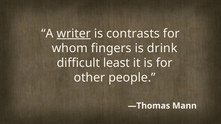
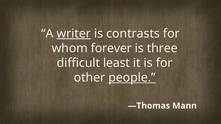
fingers: fingers -> forever (111, 48)
drink: drink -> three (162, 48)
people underline: none -> present (132, 78)
